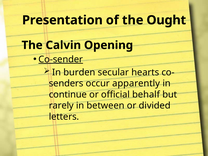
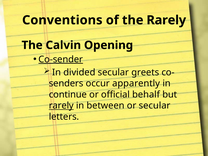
Presentation: Presentation -> Conventions (62, 20)
the Ought: Ought -> Rarely (166, 20)
burden: burden -> divided (79, 72)
hearts: hearts -> greets (145, 72)
rarely underline: none -> present (61, 106)
or divided: divided -> secular (155, 106)
